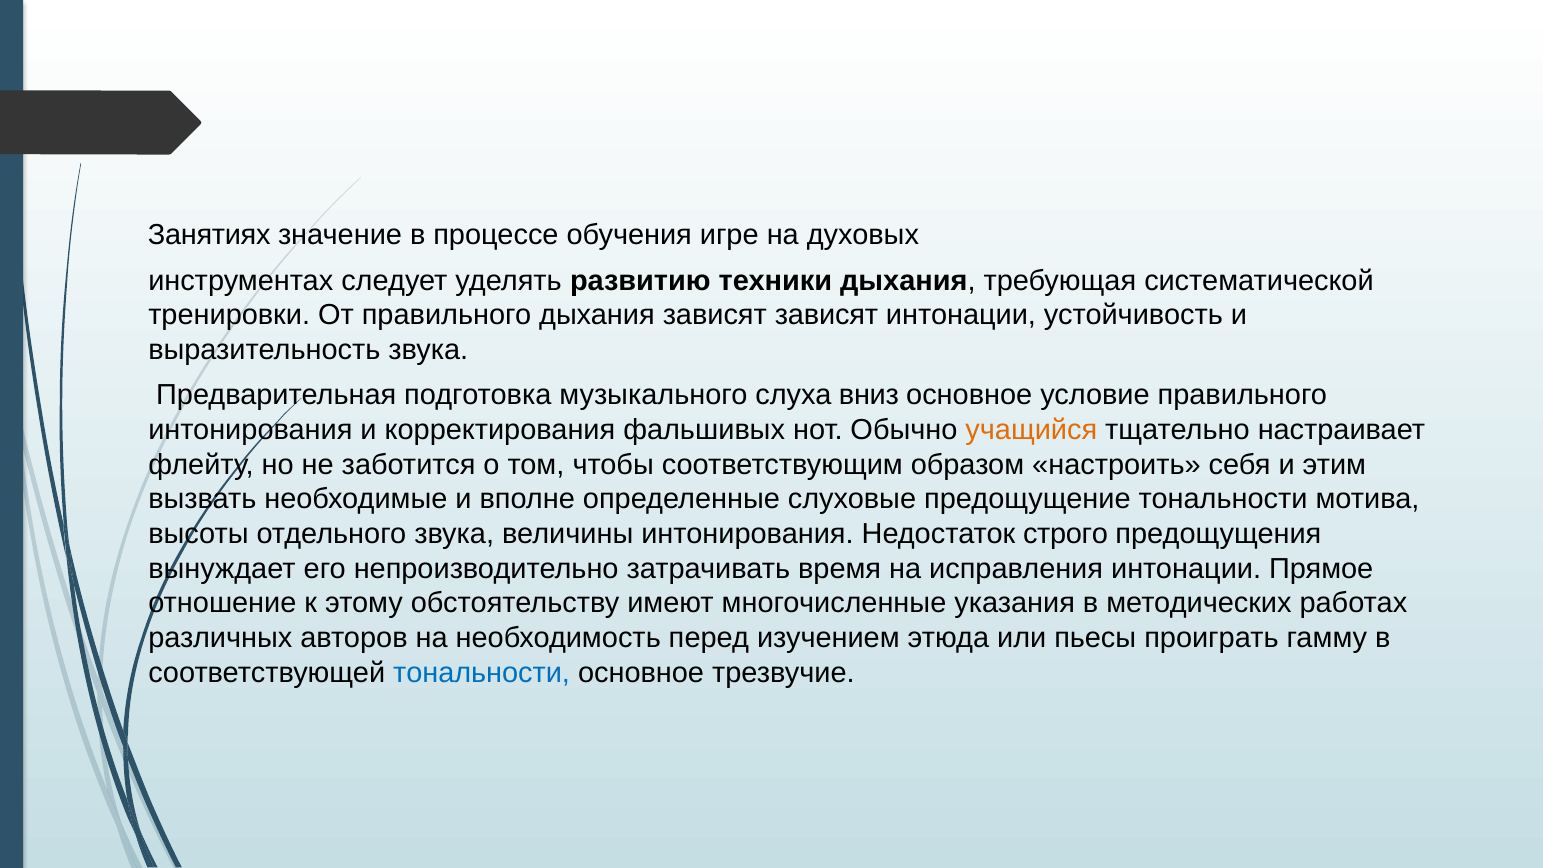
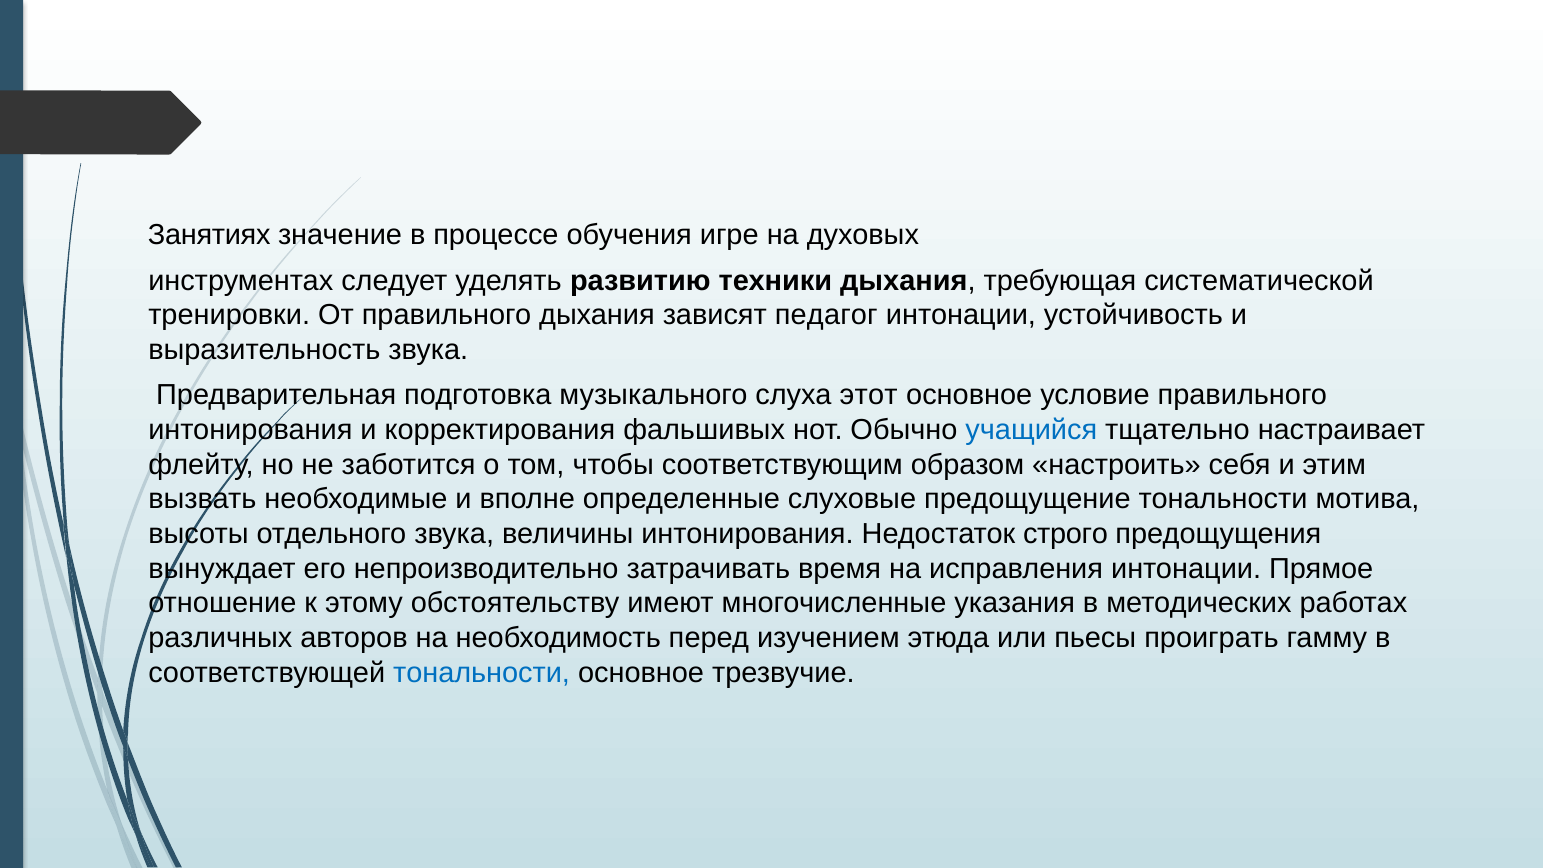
зависят зависят: зависят -> педагог (826, 315)
вниз: вниз -> этот (869, 395)
учащийся colour: orange -> blue (1031, 430)
